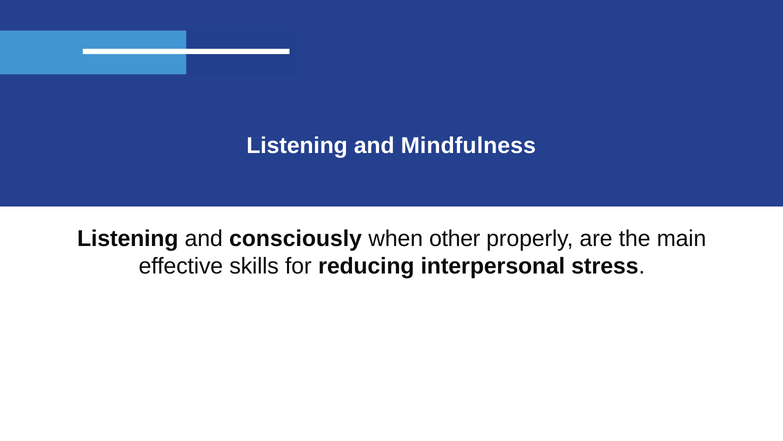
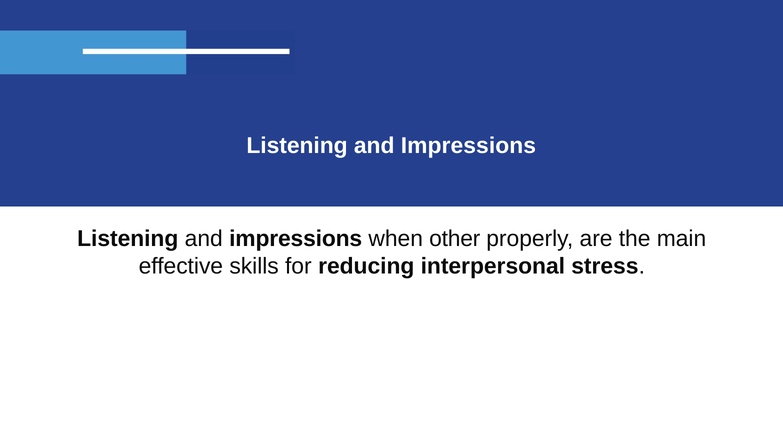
Mindfulness: Mindfulness -> Impressions (468, 145)
consciously: consciously -> impressions (296, 238)
